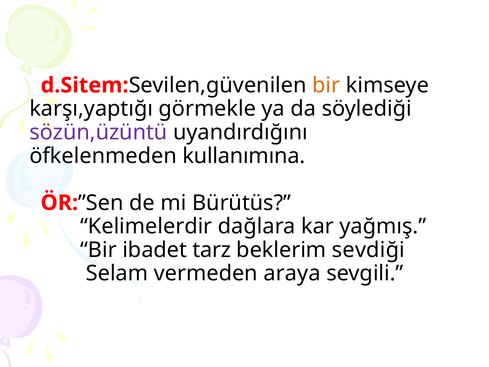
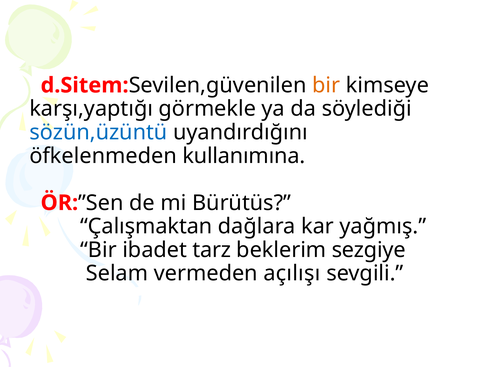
sözün,üzüntü colour: purple -> blue (98, 132)
Kelimelerdir: Kelimelerdir -> Çalışmaktan (146, 226)
sevdiği: sevdiği -> sezgiye (369, 250)
araya: araya -> açılışı (292, 273)
